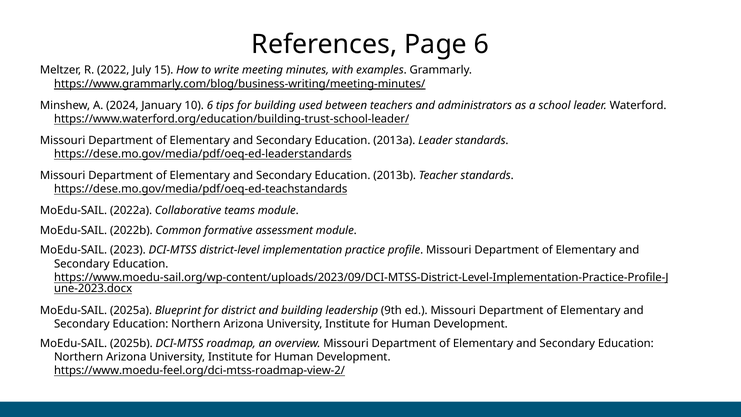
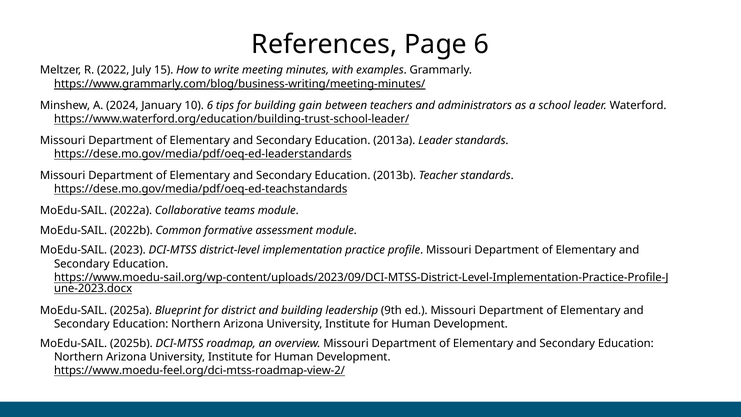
used: used -> gain (310, 105)
